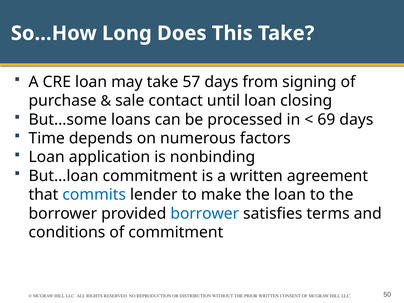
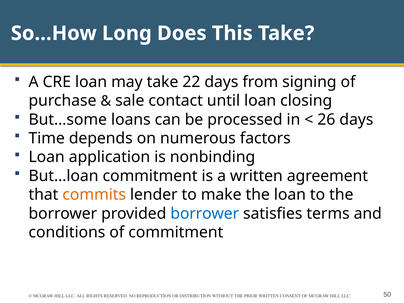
57: 57 -> 22 (191, 82)
69: 69 -> 26 (326, 119)
commits colour: blue -> orange (94, 195)
